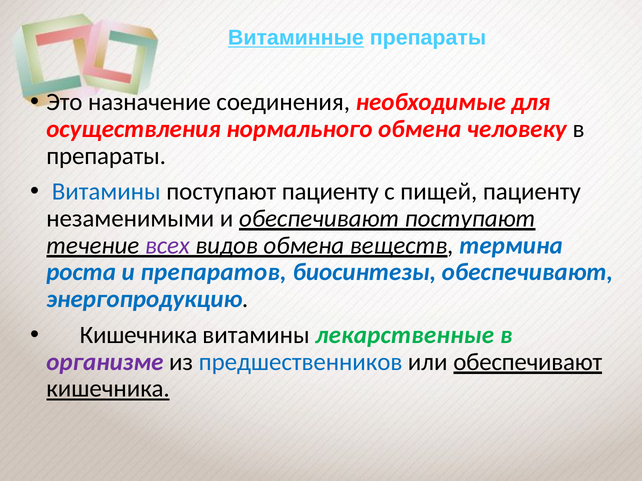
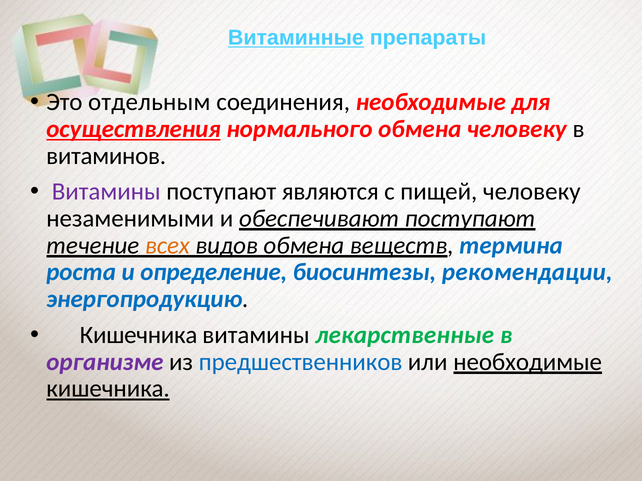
назначение: назначение -> отдельным (149, 102)
осуществления underline: none -> present (134, 129)
препараты: препараты -> витаминов (106, 156)
Витамины colour: blue -> purple (106, 192)
поступают пациенту: пациенту -> являются (330, 192)
пищей пациенту: пациенту -> человеку (532, 192)
всех colour: purple -> orange (167, 246)
препаратов: препаратов -> определение (214, 273)
биосинтезы обеспечивают: обеспечивают -> рекомендации (527, 273)
или обеспечивают: обеспечивают -> необходимые (528, 362)
